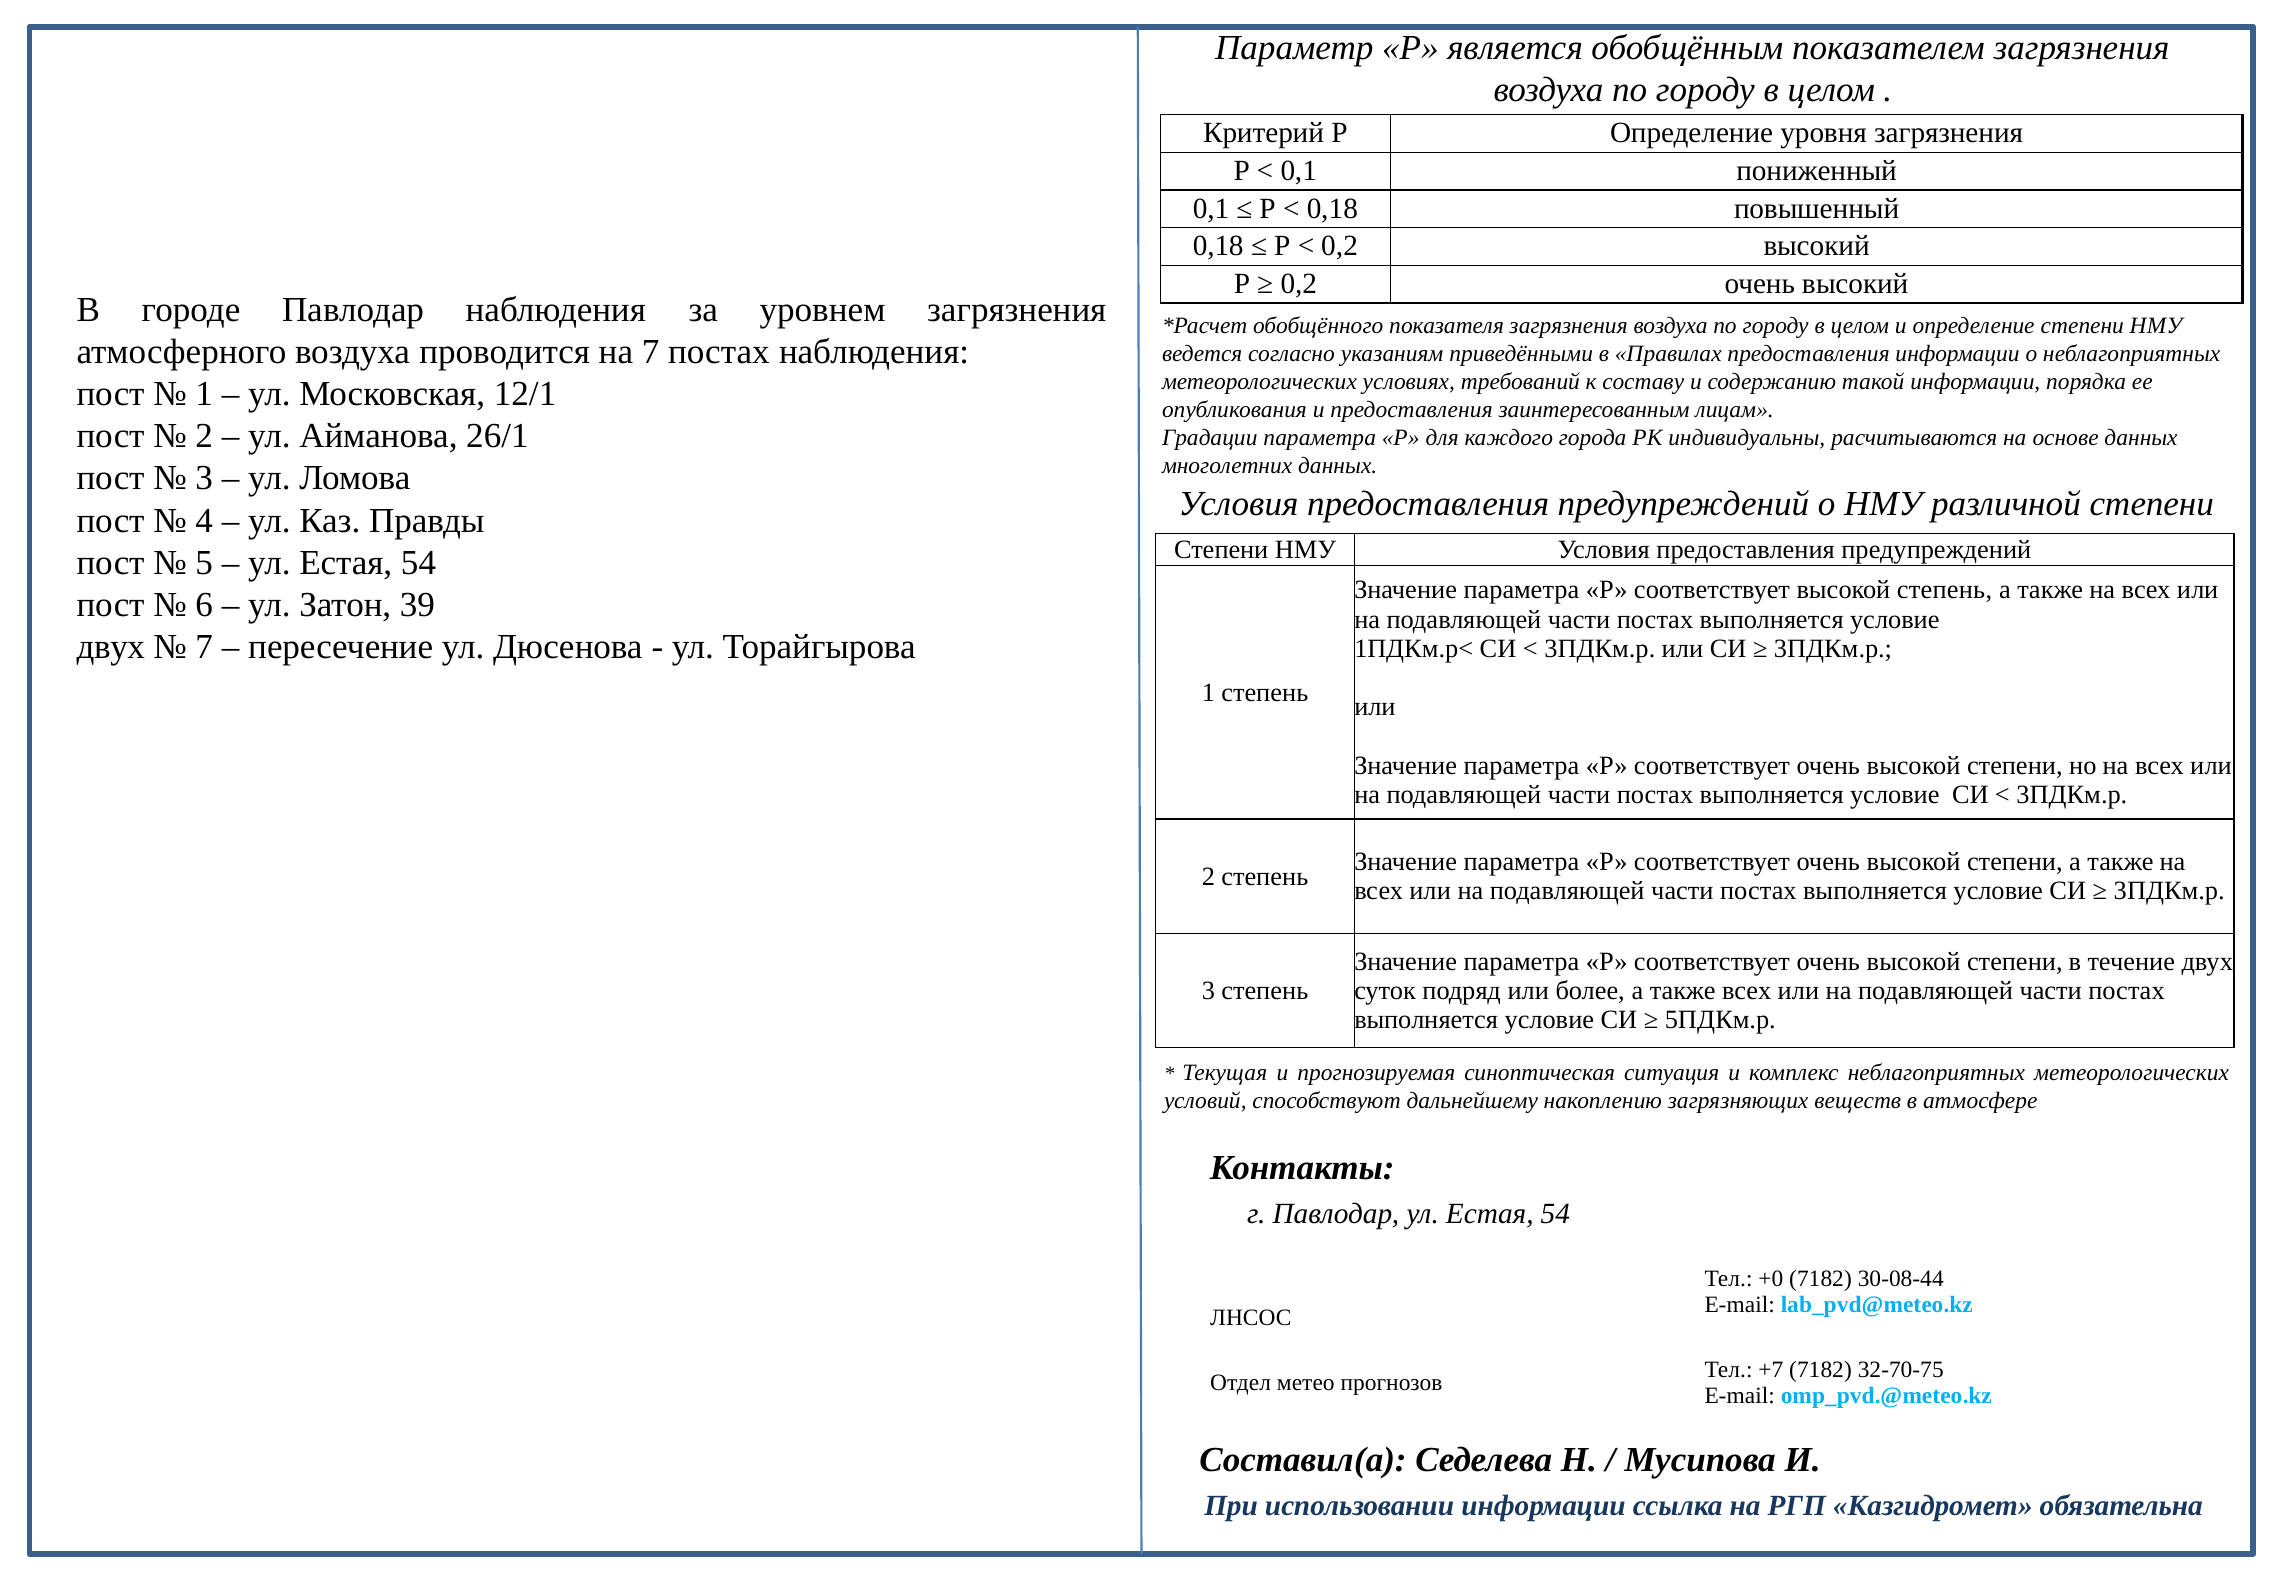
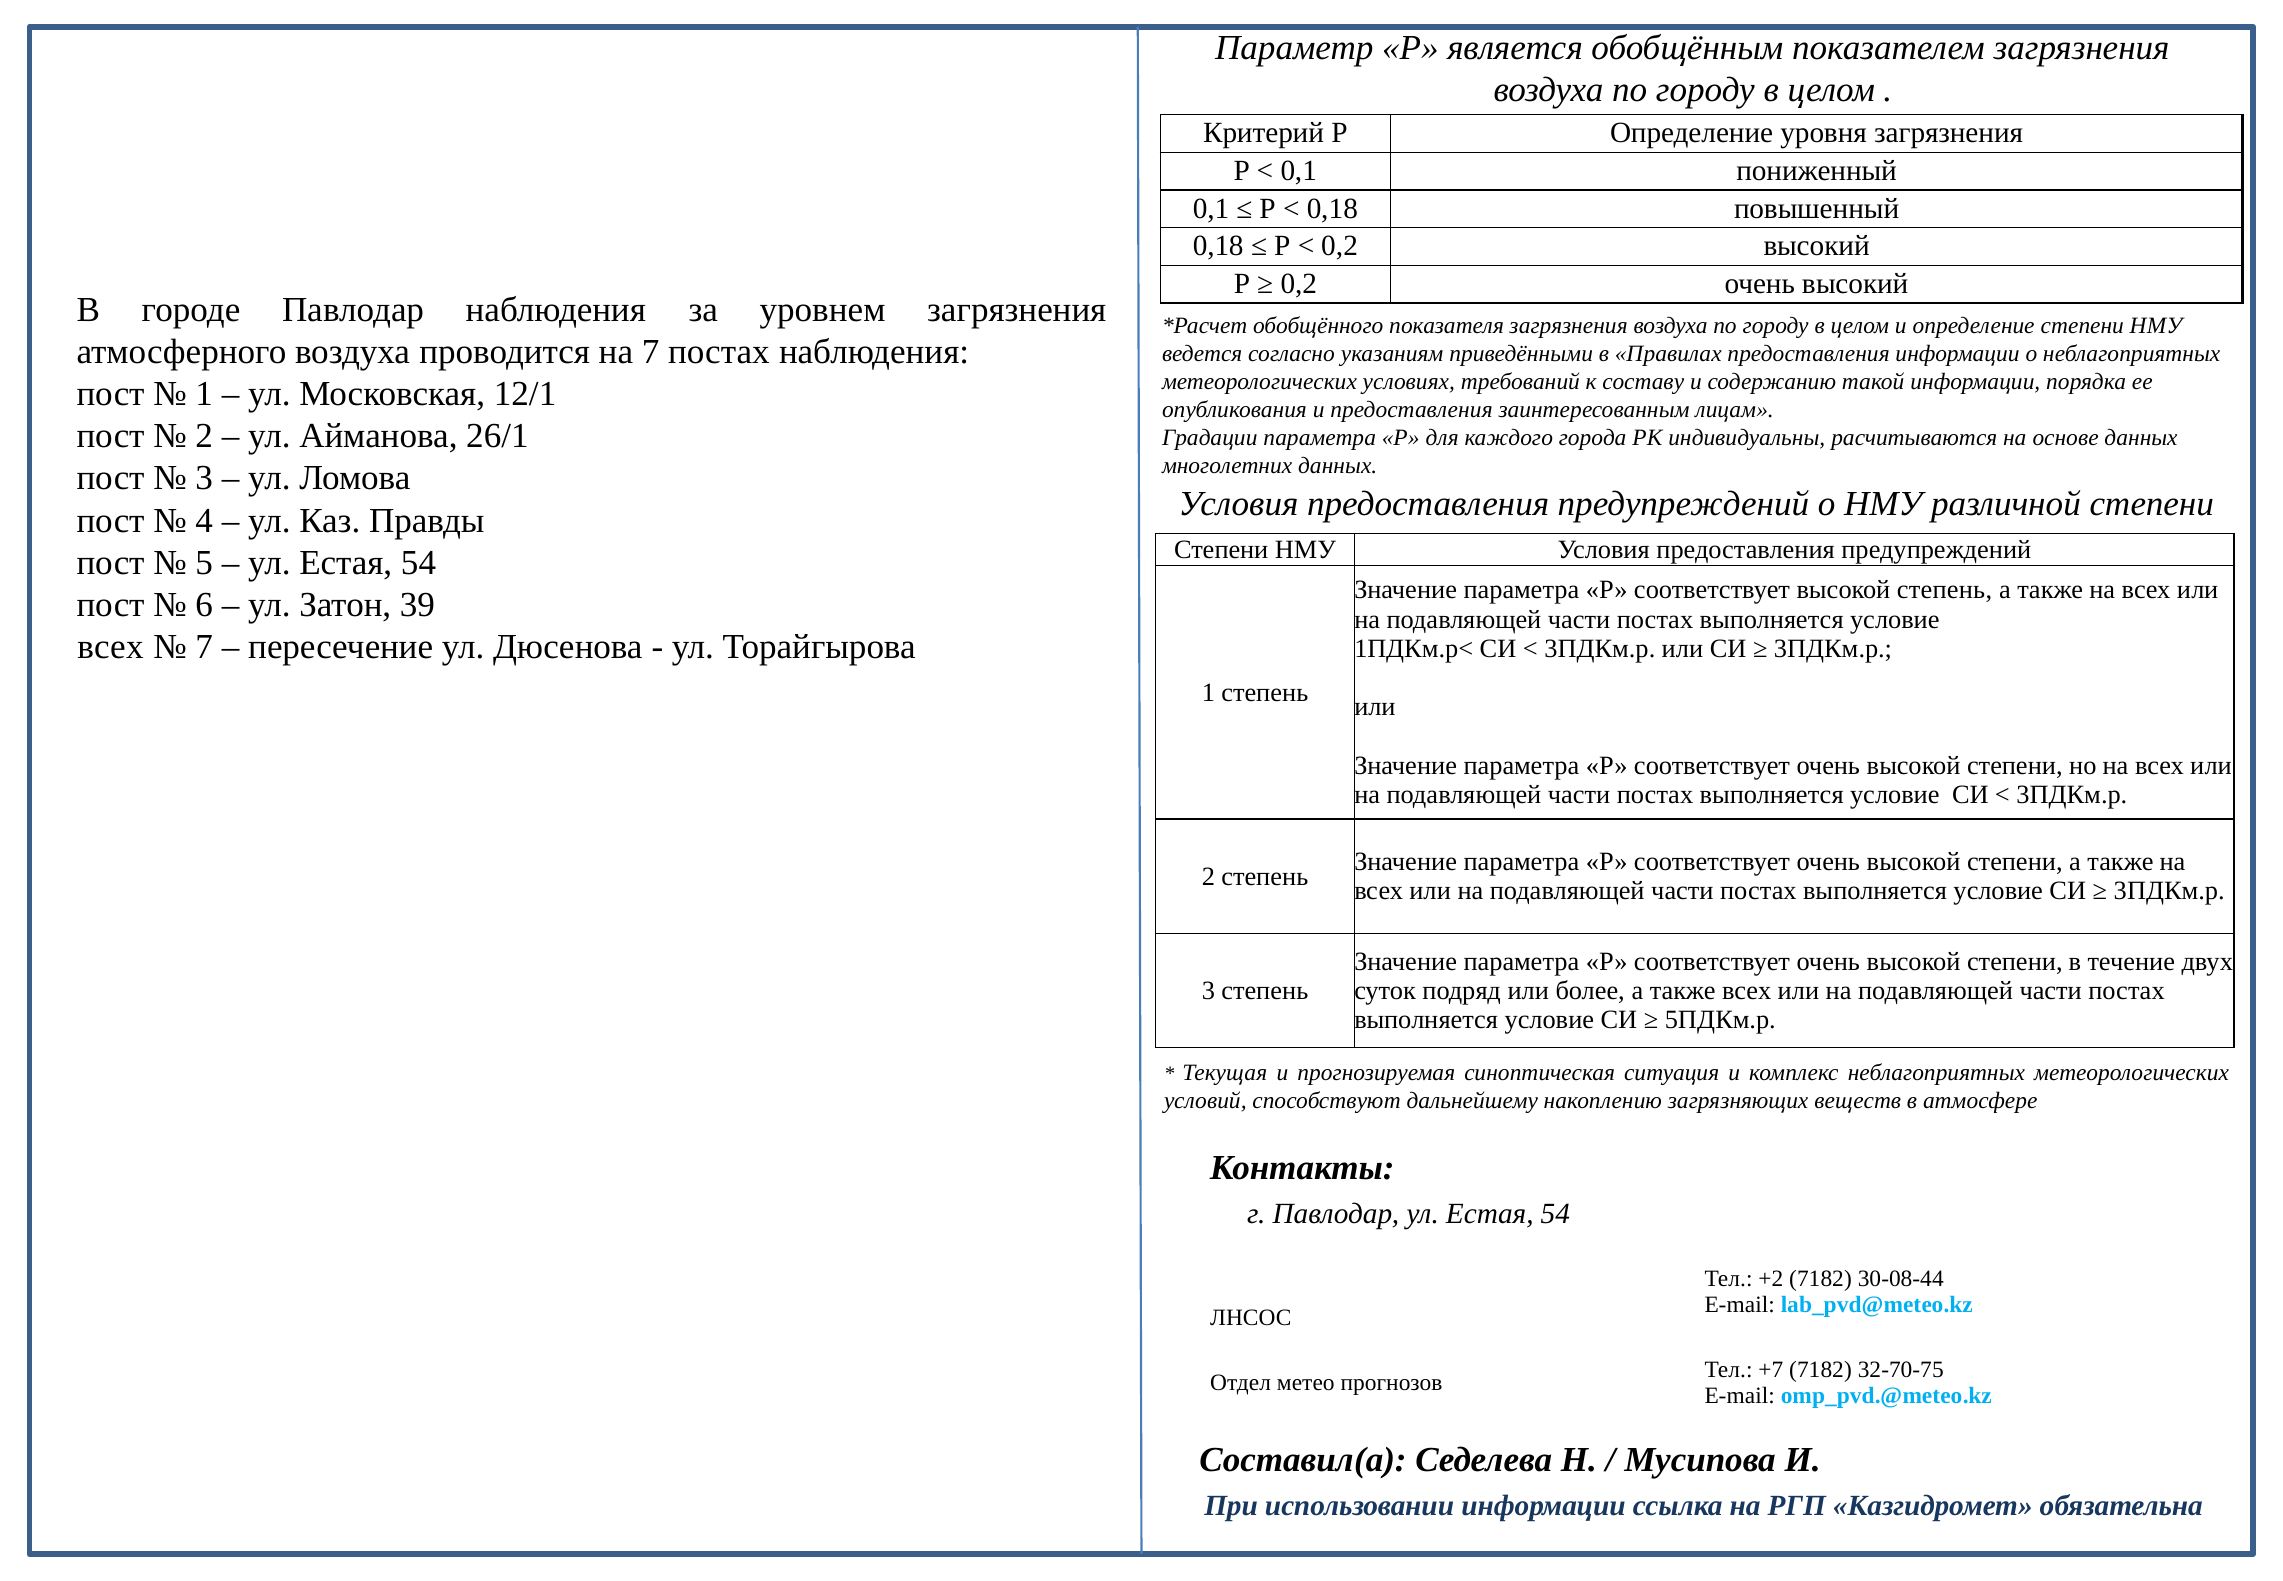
двух: двух -> всех (110, 647)
+0: +0 -> +2 (1771, 1278)
